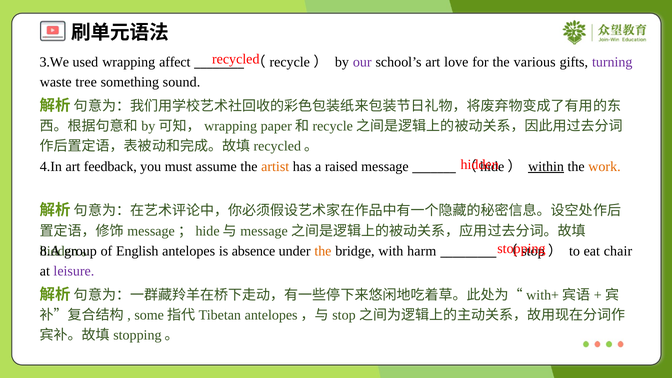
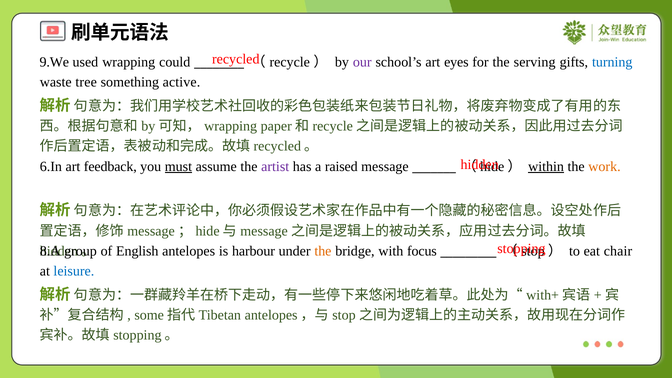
3.We: 3.We -> 9.We (54, 62)
affect: affect -> could (175, 62)
love: love -> eyes (456, 62)
various: various -> serving (535, 62)
turning colour: purple -> blue (612, 62)
sound: sound -> active (181, 82)
4.In: 4.In -> 6.In (51, 167)
must underline: none -> present (178, 167)
artist colour: orange -> purple (275, 167)
absence: absence -> harbour (253, 251)
harm: harm -> focus (422, 251)
leisure colour: purple -> blue (74, 271)
